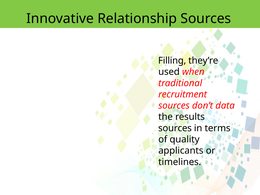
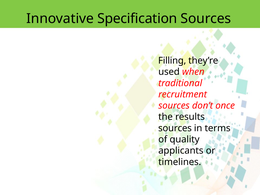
Relationship: Relationship -> Specification (137, 18)
data: data -> once (225, 106)
